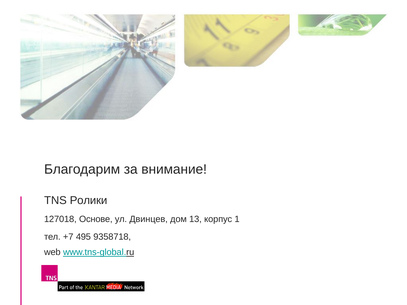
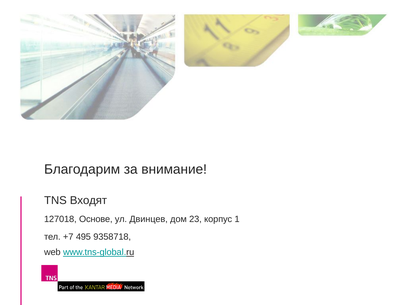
Ролики: Ролики -> Входят (88, 201)
13: 13 -> 23 (195, 219)
